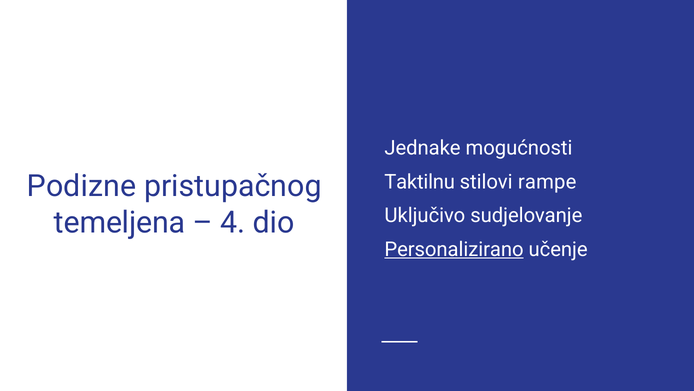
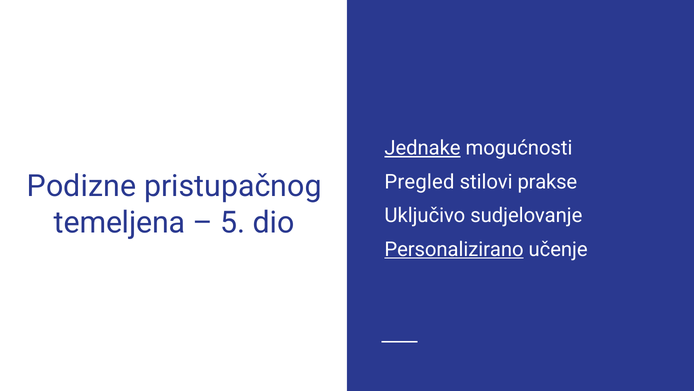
Jednake underline: none -> present (423, 148)
Taktilnu: Taktilnu -> Pregled (419, 182)
rampe: rampe -> prakse (547, 182)
4: 4 -> 5 (233, 223)
